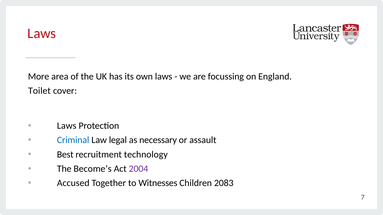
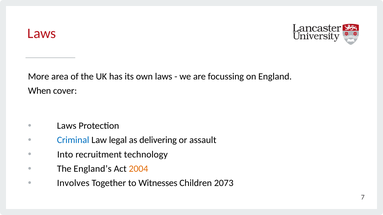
Toilet: Toilet -> When (40, 91)
necessary: necessary -> delivering (158, 140)
Best: Best -> Into (65, 155)
Become’s: Become’s -> England’s (93, 169)
2004 colour: purple -> orange (138, 169)
Accused: Accused -> Involves (73, 183)
2083: 2083 -> 2073 (224, 183)
